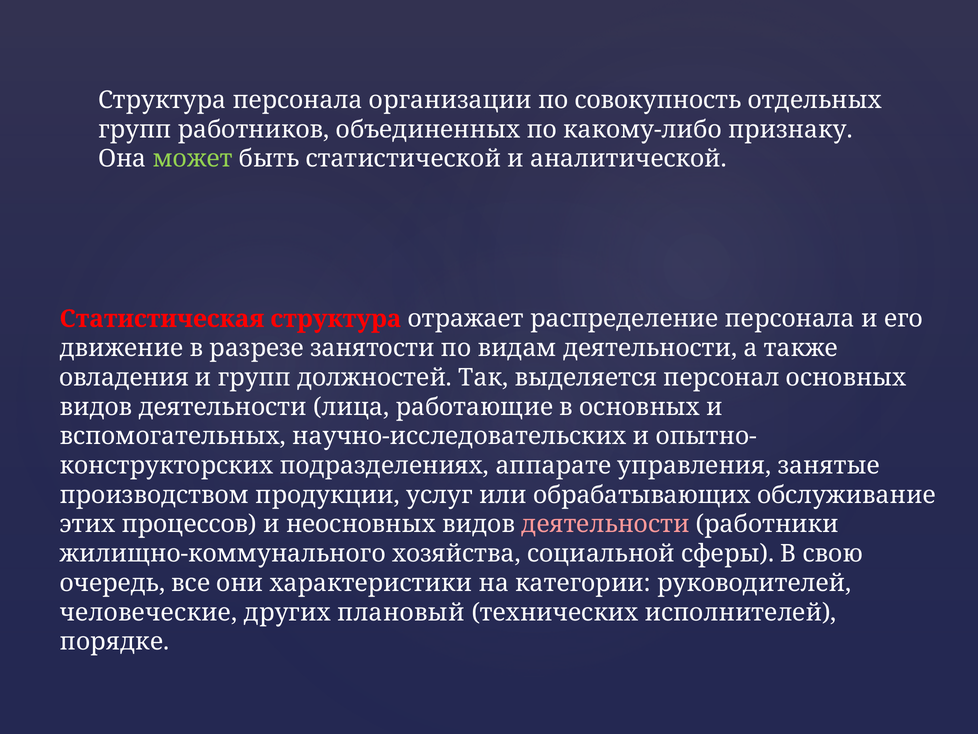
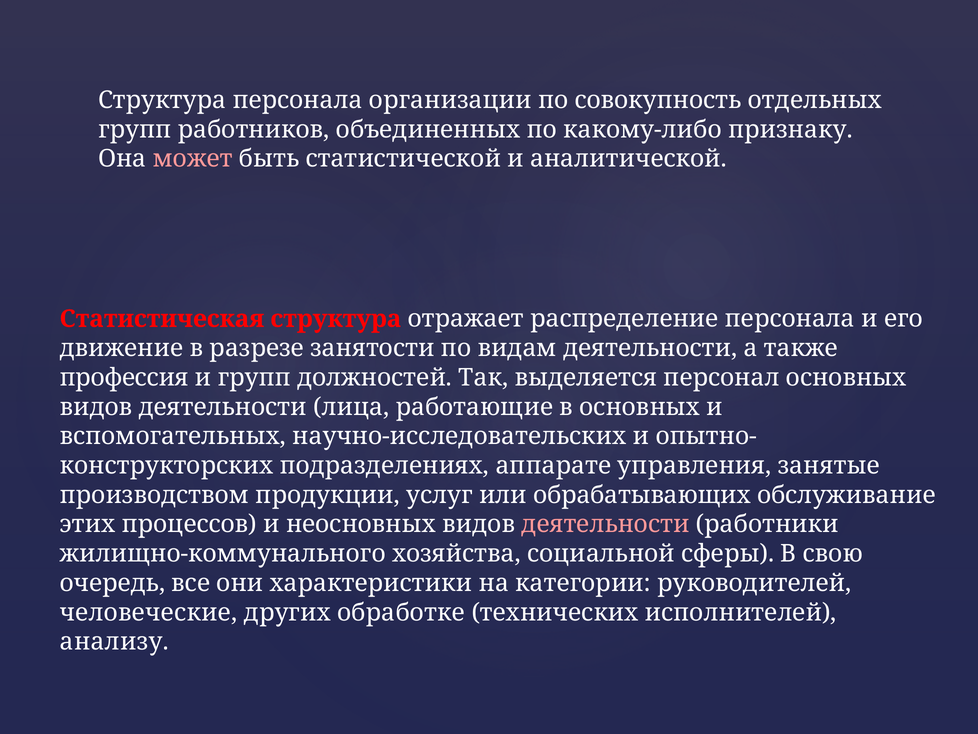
может colour: light green -> pink (193, 159)
овладения: овладения -> профессия (124, 377)
плановый: плановый -> обработке (401, 612)
порядке: порядке -> анализу (115, 641)
